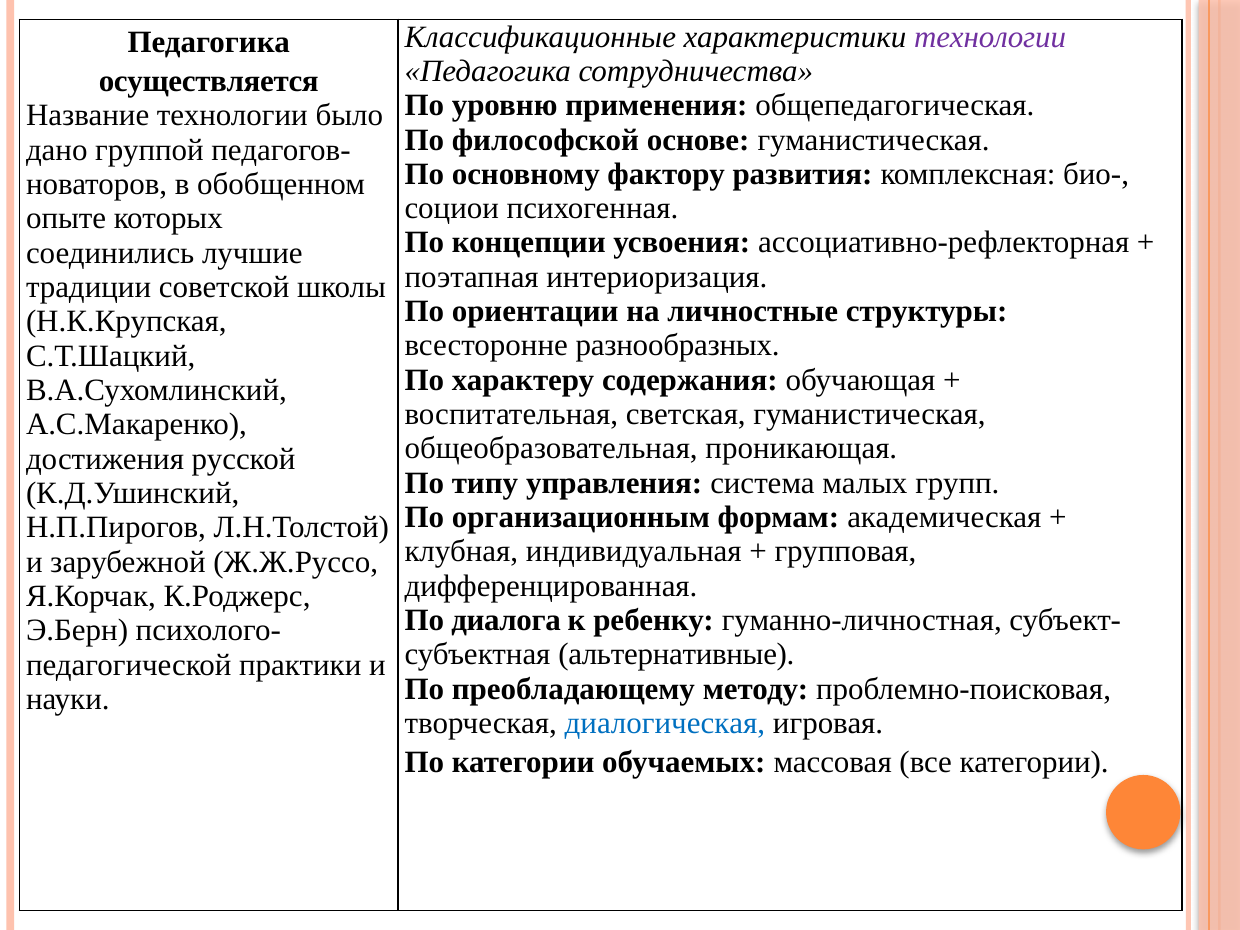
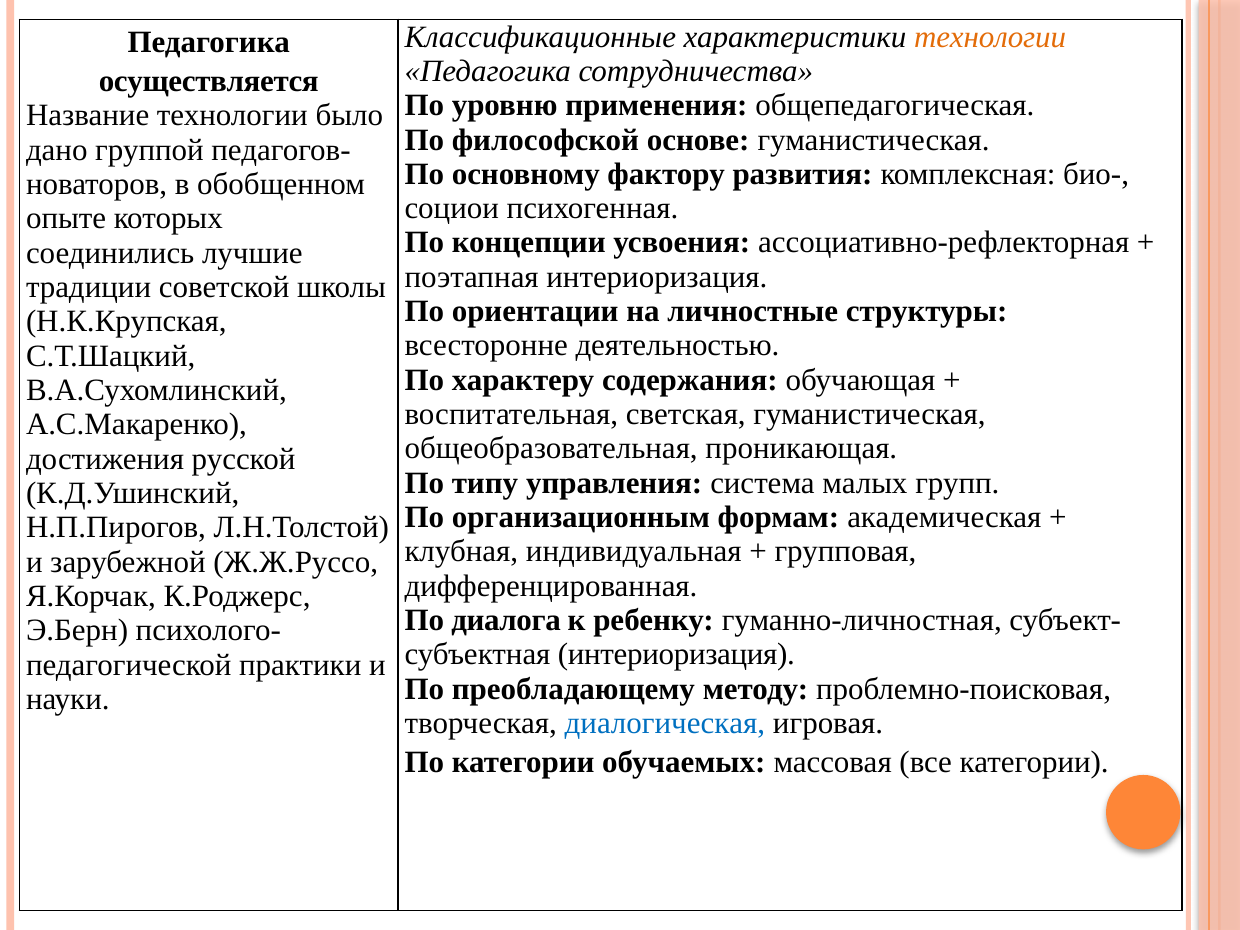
технологии colour: purple -> orange (990, 37)
разнообразных: разнообразных -> деятельностью (677, 346)
альтернативные: альтернативные -> интериоризация (676, 655)
